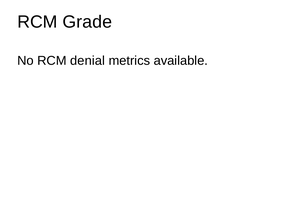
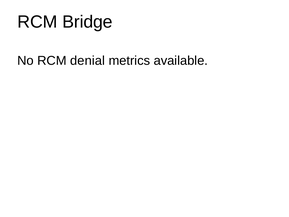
Grade: Grade -> Bridge (87, 22)
